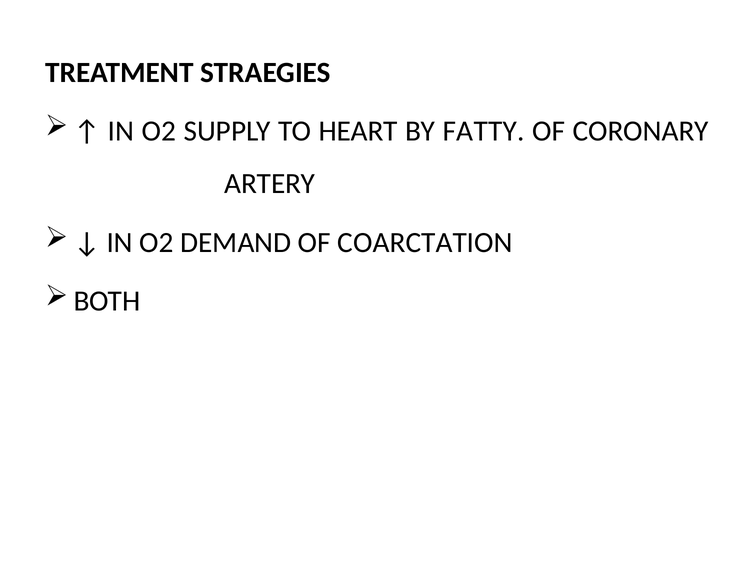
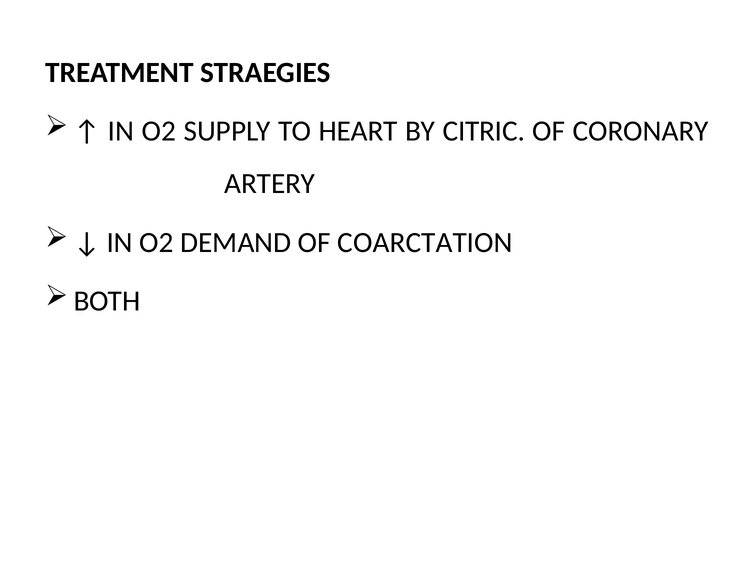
FATTY: FATTY -> CITRIC (484, 131)
